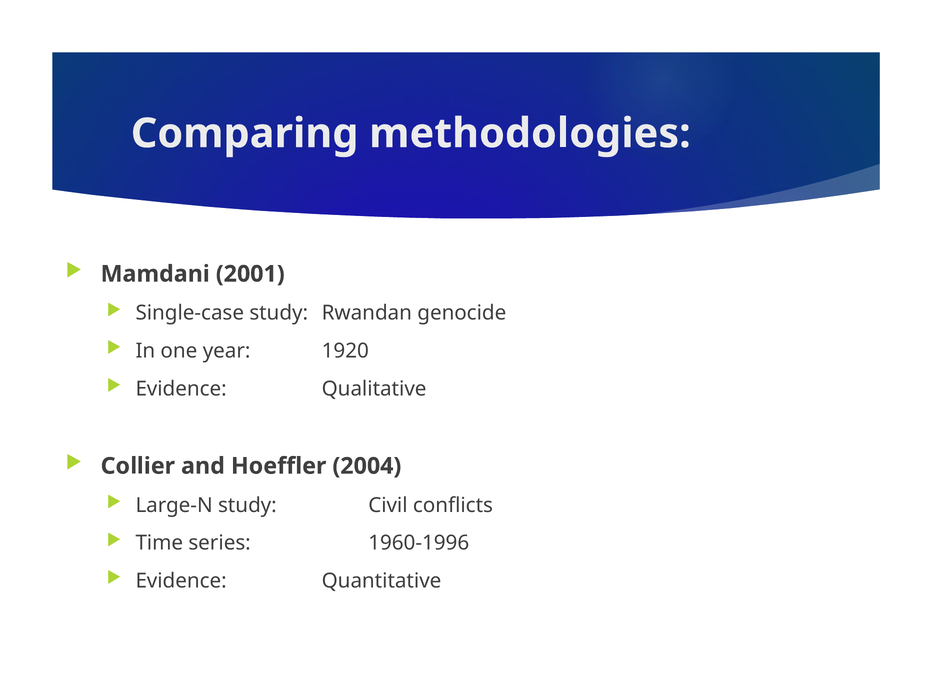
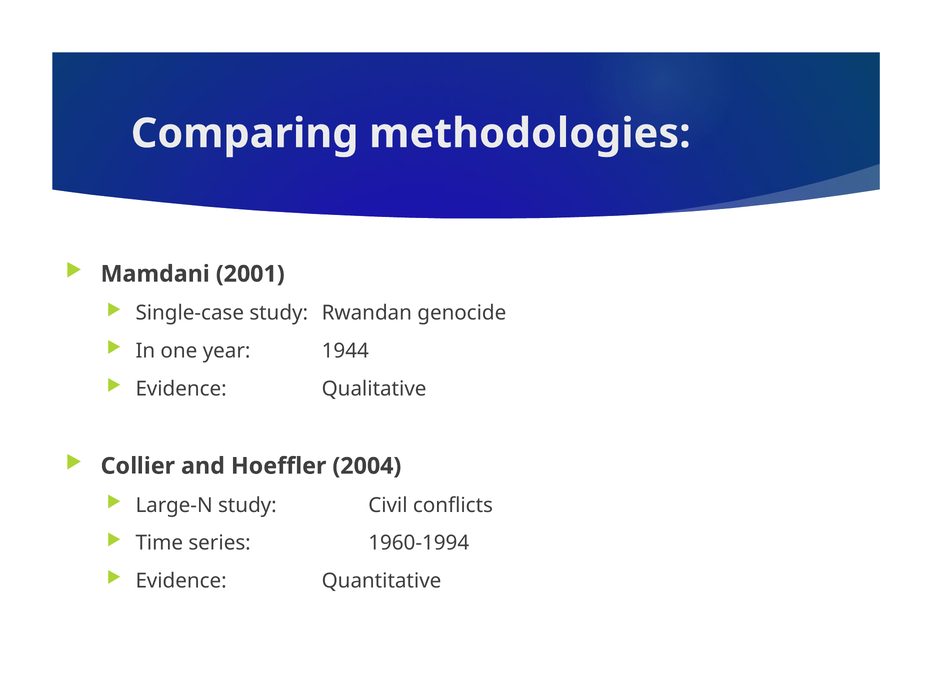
1920: 1920 -> 1944 (345, 351)
1960-1996: 1960-1996 -> 1960-1994 (419, 542)
